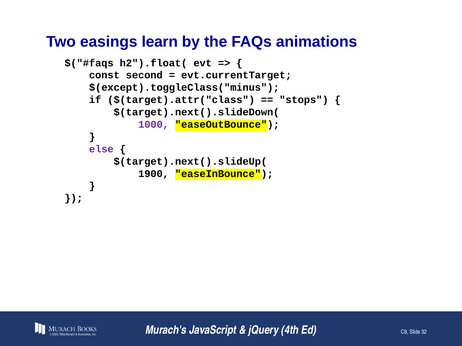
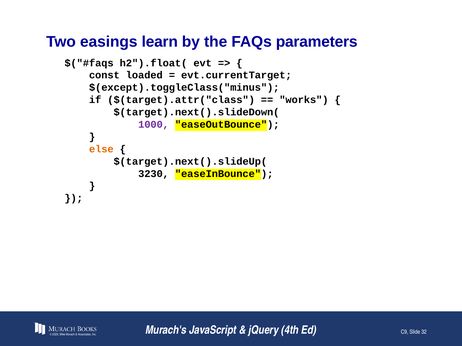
animations: animations -> parameters (317, 42)
second: second -> loaded (144, 75)
stops: stops -> works (304, 100)
else colour: purple -> orange (101, 149)
1900: 1900 -> 3230 (154, 174)
